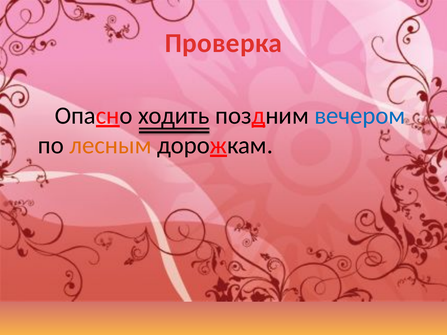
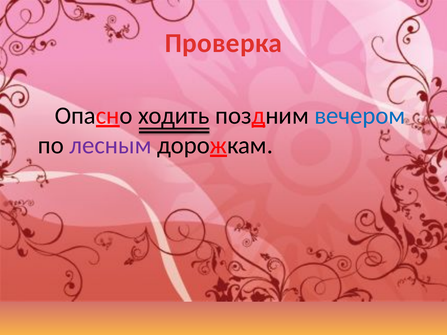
лесным colour: orange -> purple (110, 145)
